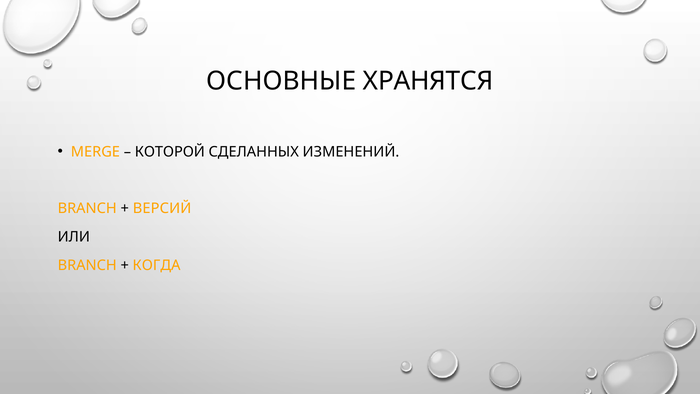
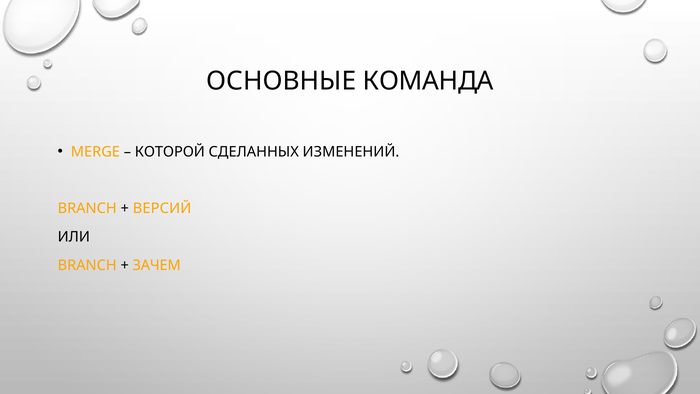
ХРАНЯТСЯ: ХРАНЯТСЯ -> КОМАНДА (428, 81)
КОГДА: КОГДА -> ЗАЧЕМ (157, 265)
